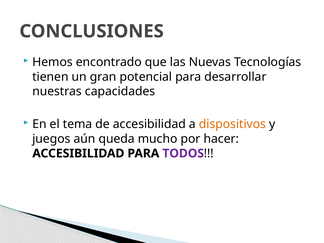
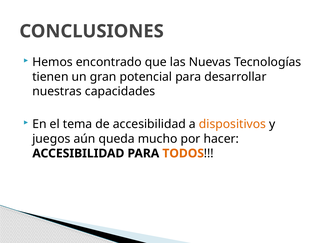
TODOS colour: purple -> orange (183, 153)
